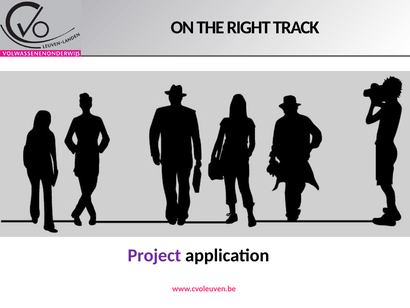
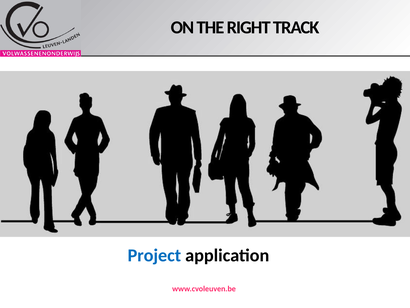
Project colour: purple -> blue (154, 255)
